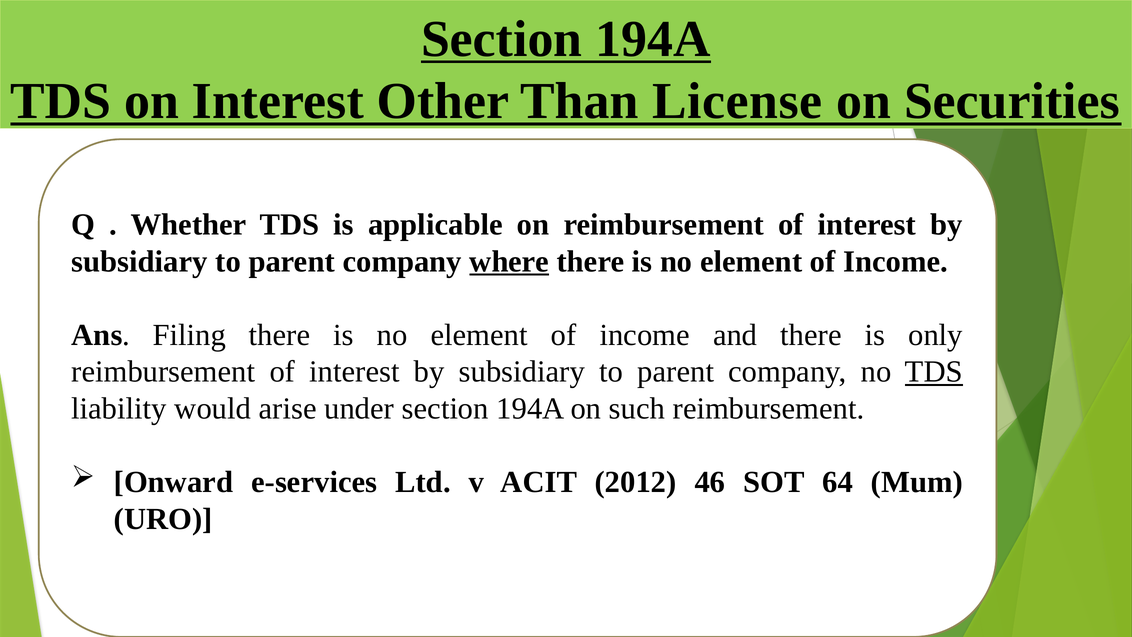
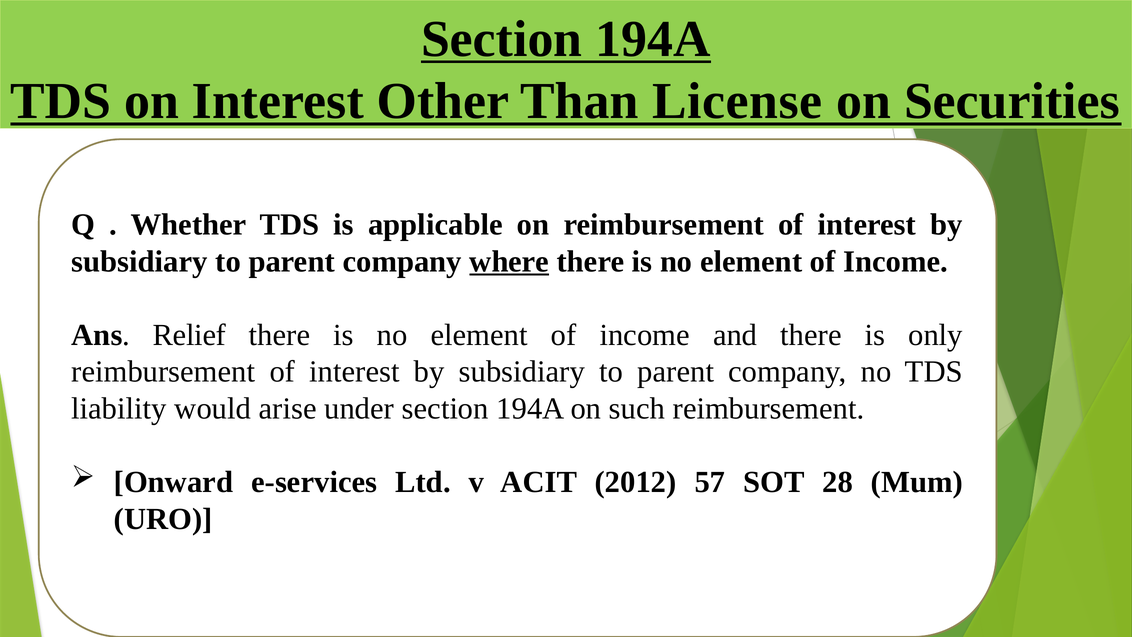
Filing: Filing -> Relief (189, 335)
TDS underline: present -> none (934, 372)
46: 46 -> 57 (710, 482)
64: 64 -> 28 (838, 482)
